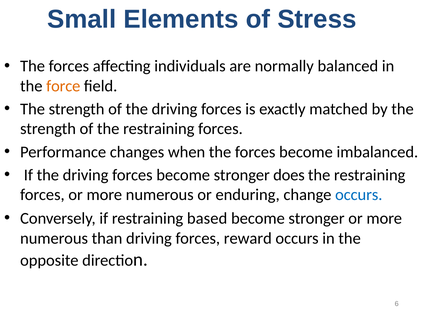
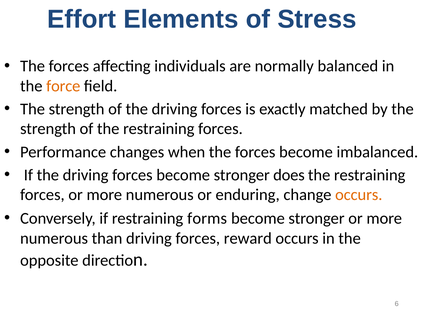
Small: Small -> Effort (82, 19)
occurs colour: blue -> orange (359, 195)
based: based -> forms (207, 218)
